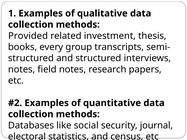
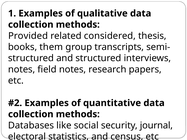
investment: investment -> considered (110, 36)
every: every -> them (51, 47)
